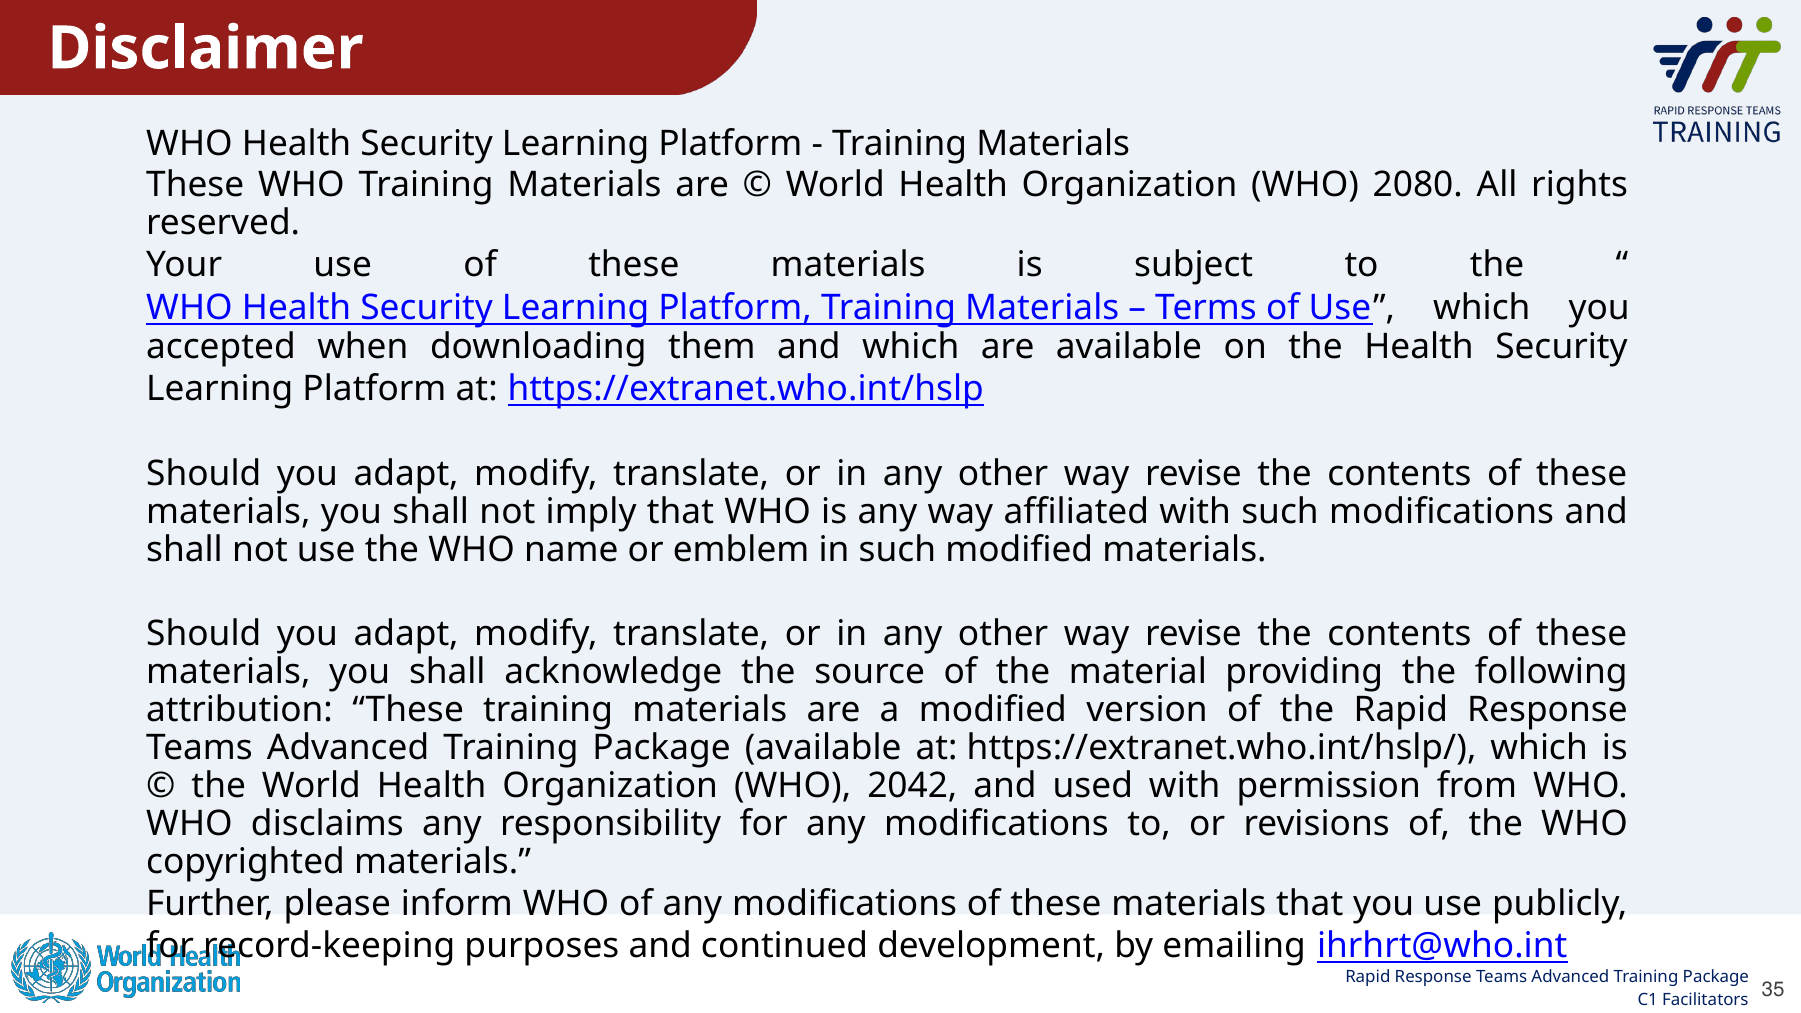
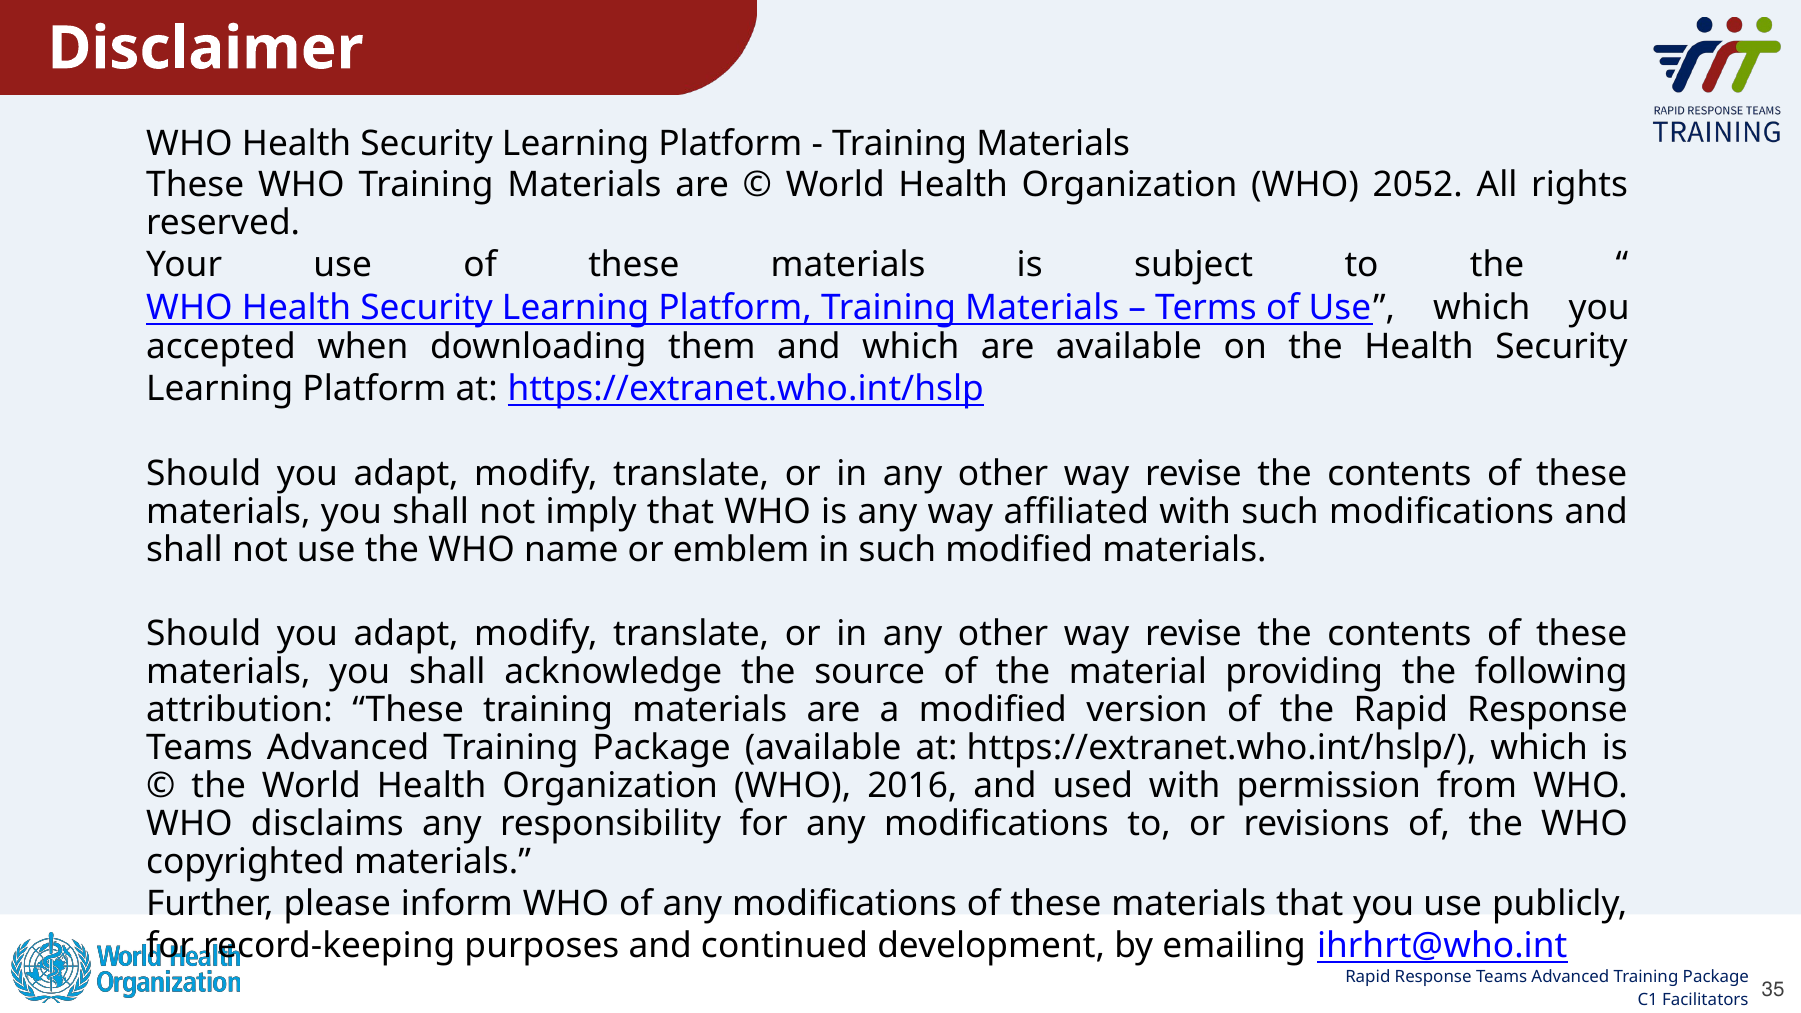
2080: 2080 -> 2052 (1418, 185)
2042: 2042 -> 2016 (912, 786)
